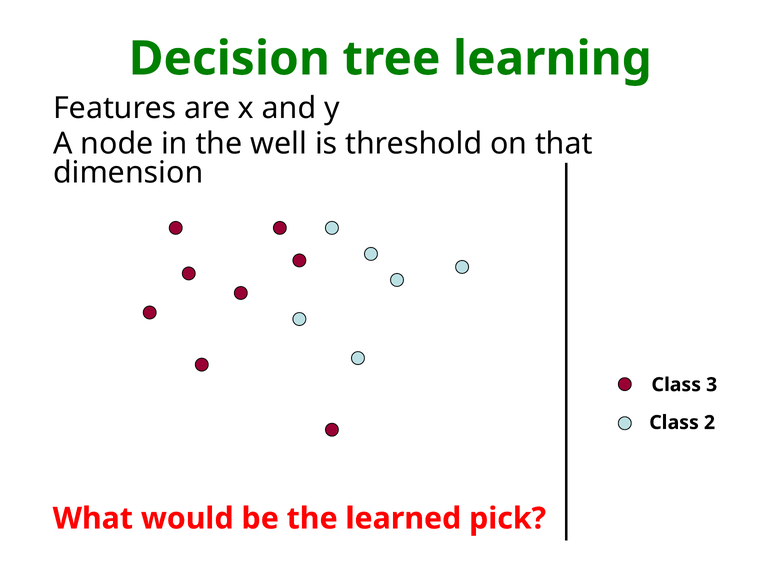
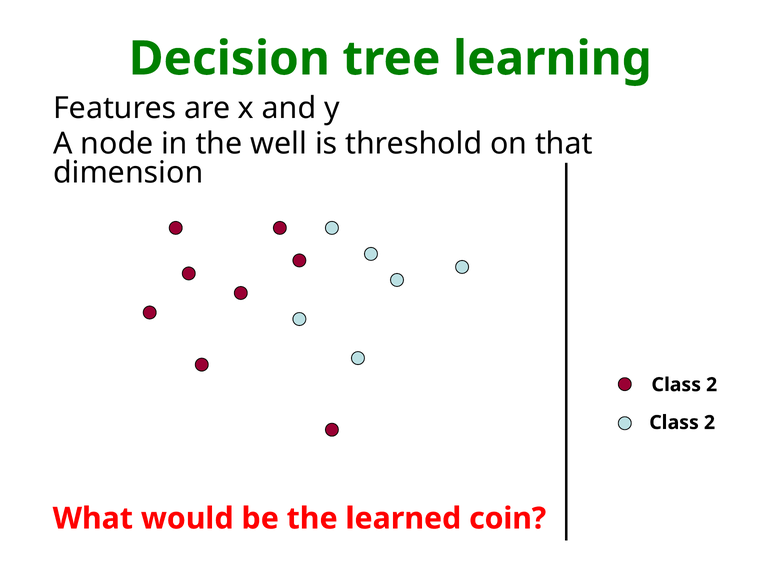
3: 3 -> 2 (712, 385)
pick: pick -> coin (508, 518)
